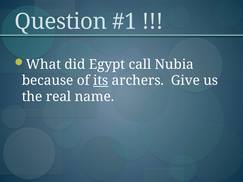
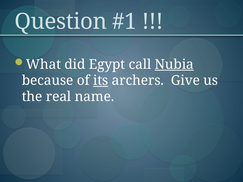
Nubia underline: none -> present (174, 64)
